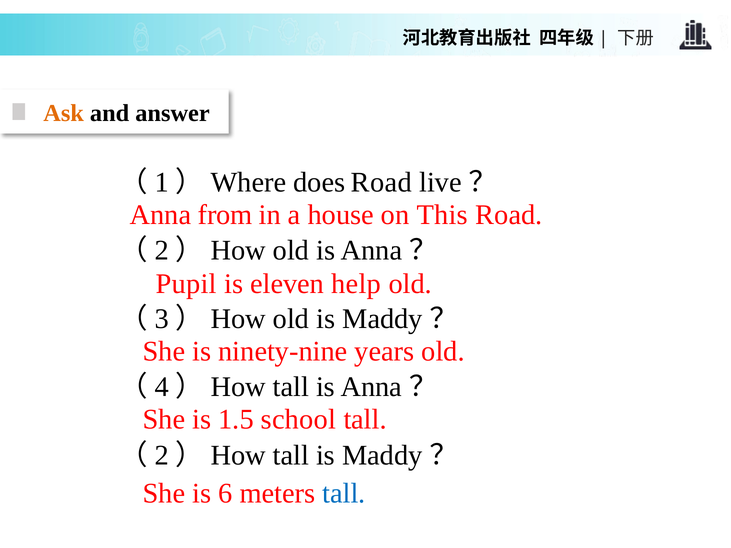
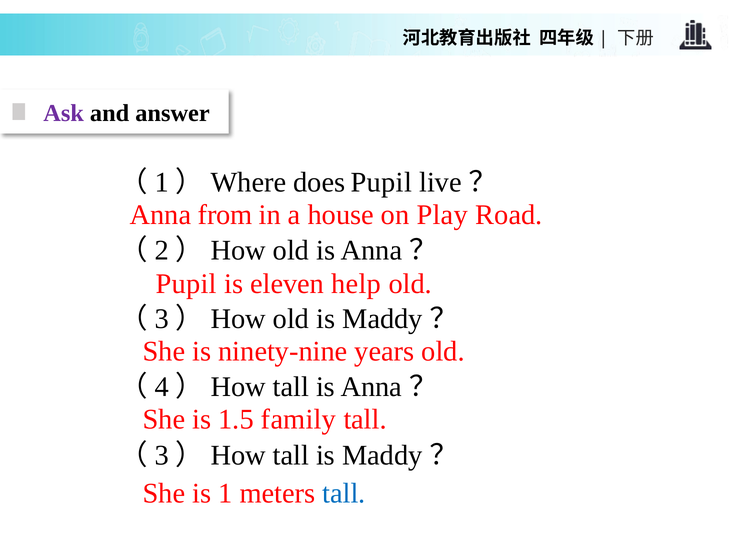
Ask colour: orange -> purple (64, 113)
does Road: Road -> Pupil (381, 182)
This: This -> Play (442, 215)
school: school -> family (299, 420)
2: 2 -> 3 (162, 455)
is 6: 6 -> 1 (225, 494)
